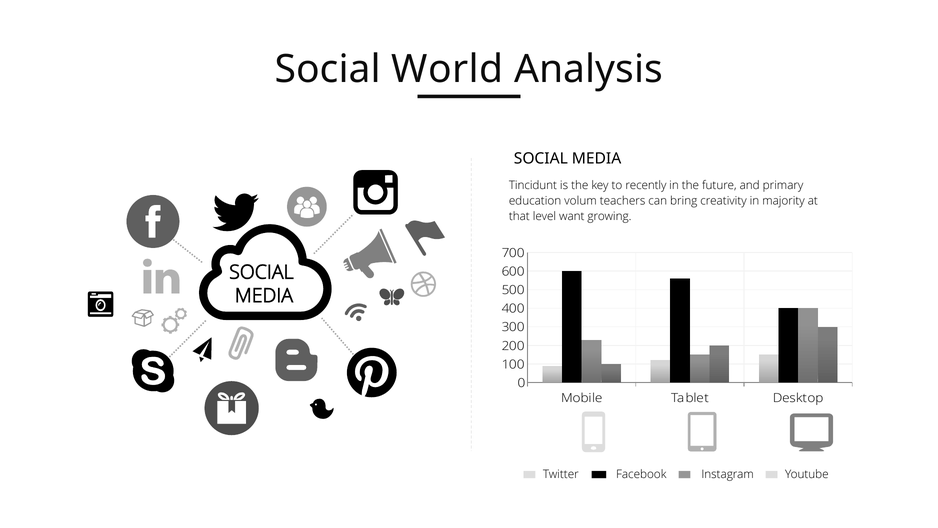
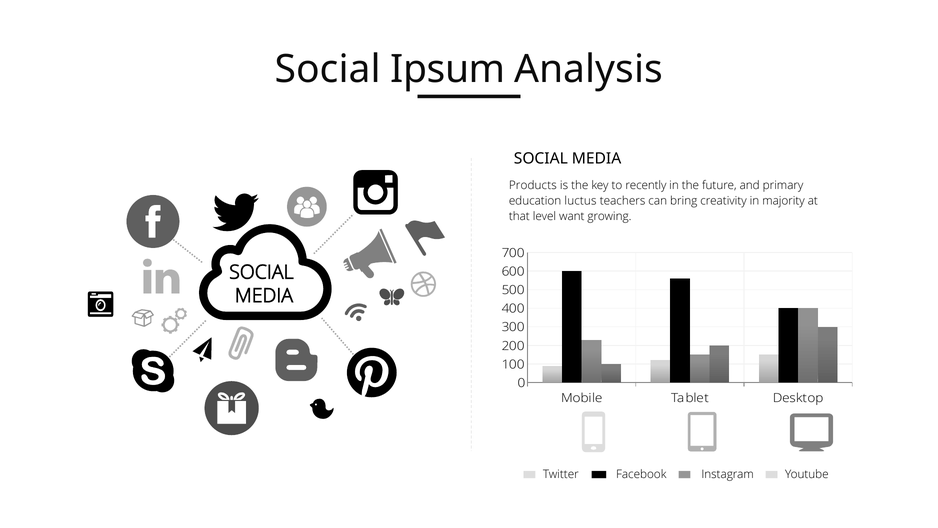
World: World -> Ipsum (448, 69)
Tincidunt: Tincidunt -> Products (533, 185)
volum: volum -> luctus (580, 201)
